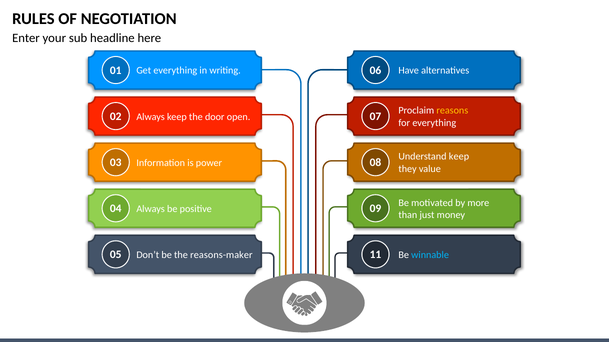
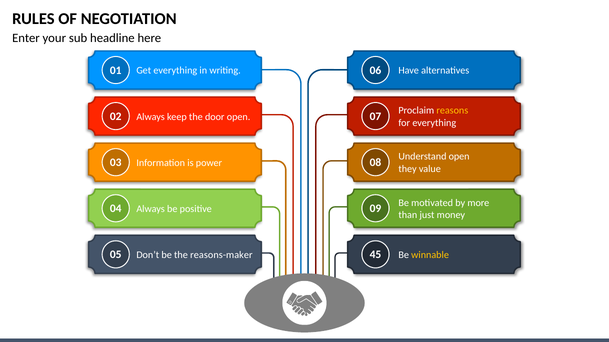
Understand keep: keep -> open (459, 157)
11: 11 -> 45 (375, 255)
winnable colour: light blue -> yellow (430, 255)
